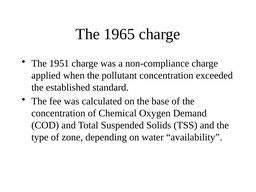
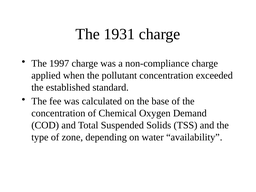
1965: 1965 -> 1931 (119, 34)
1951: 1951 -> 1997 (59, 63)
